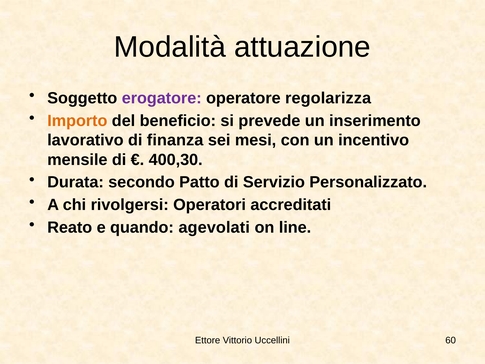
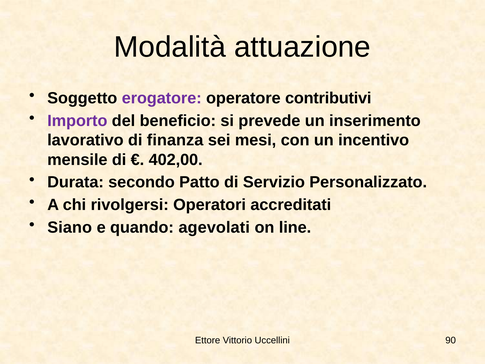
regolarizza: regolarizza -> contributivi (328, 98)
Importo colour: orange -> purple (77, 121)
400,30: 400,30 -> 402,00 (176, 160)
Reato: Reato -> Siano (70, 227)
60: 60 -> 90 (451, 340)
